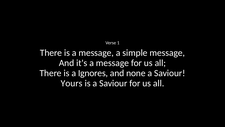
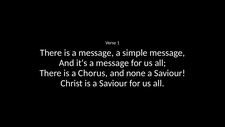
Ignores: Ignores -> Chorus (93, 73)
Yours: Yours -> Christ (72, 83)
